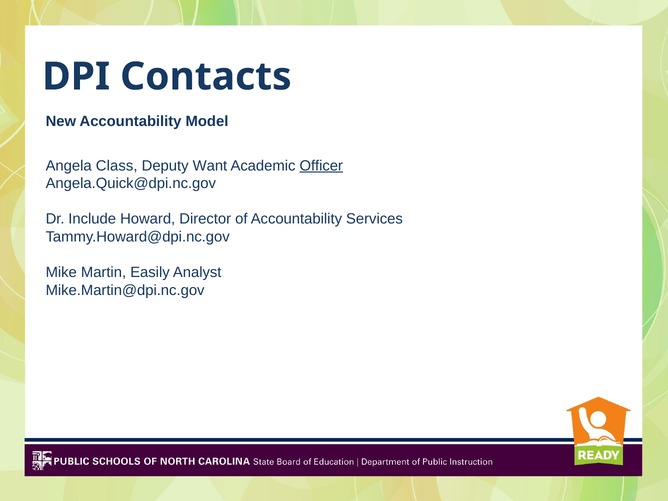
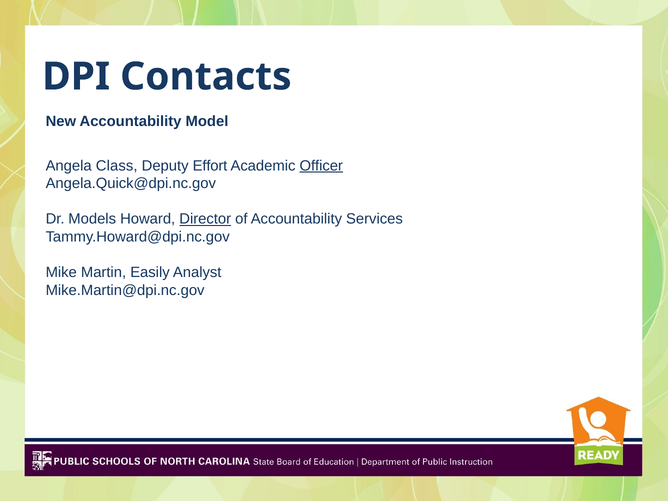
Want: Want -> Effort (210, 166)
Include: Include -> Models (92, 219)
Director underline: none -> present (205, 219)
